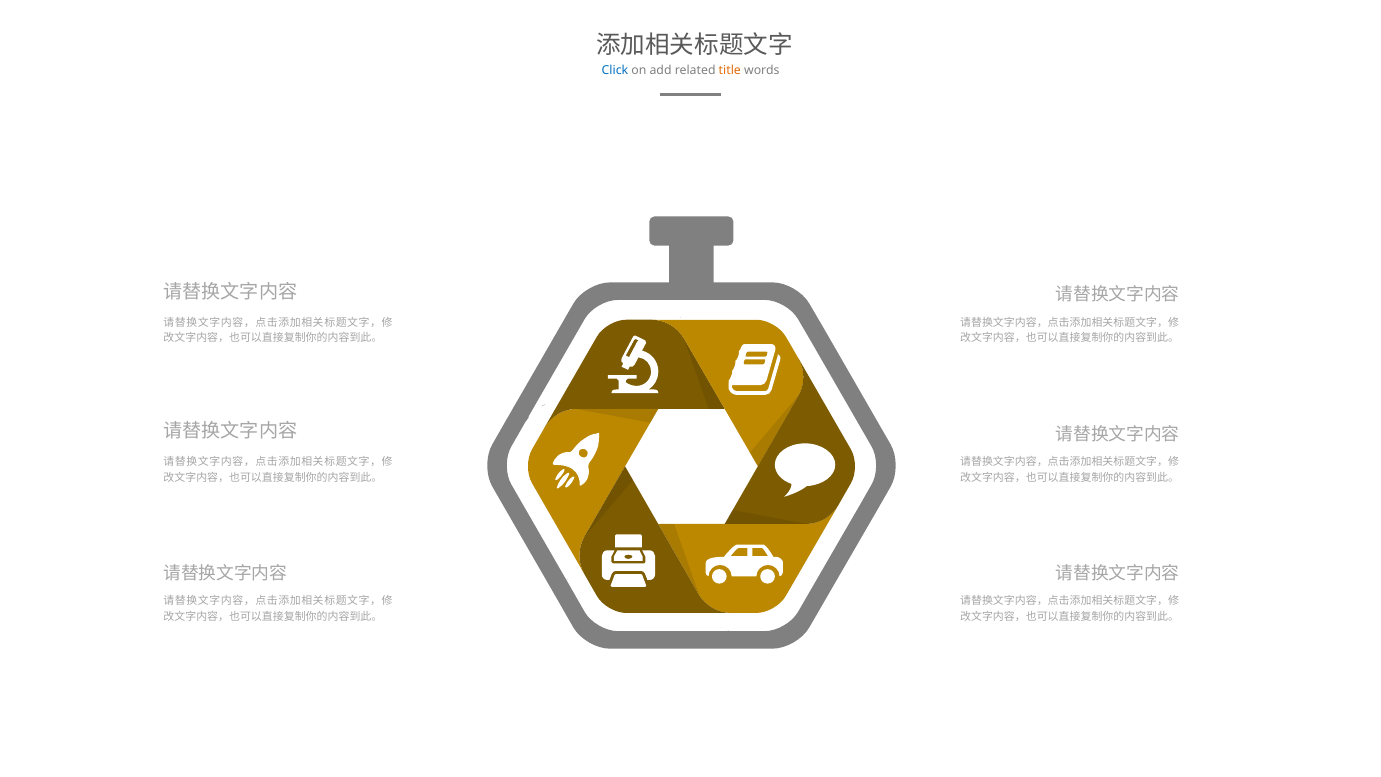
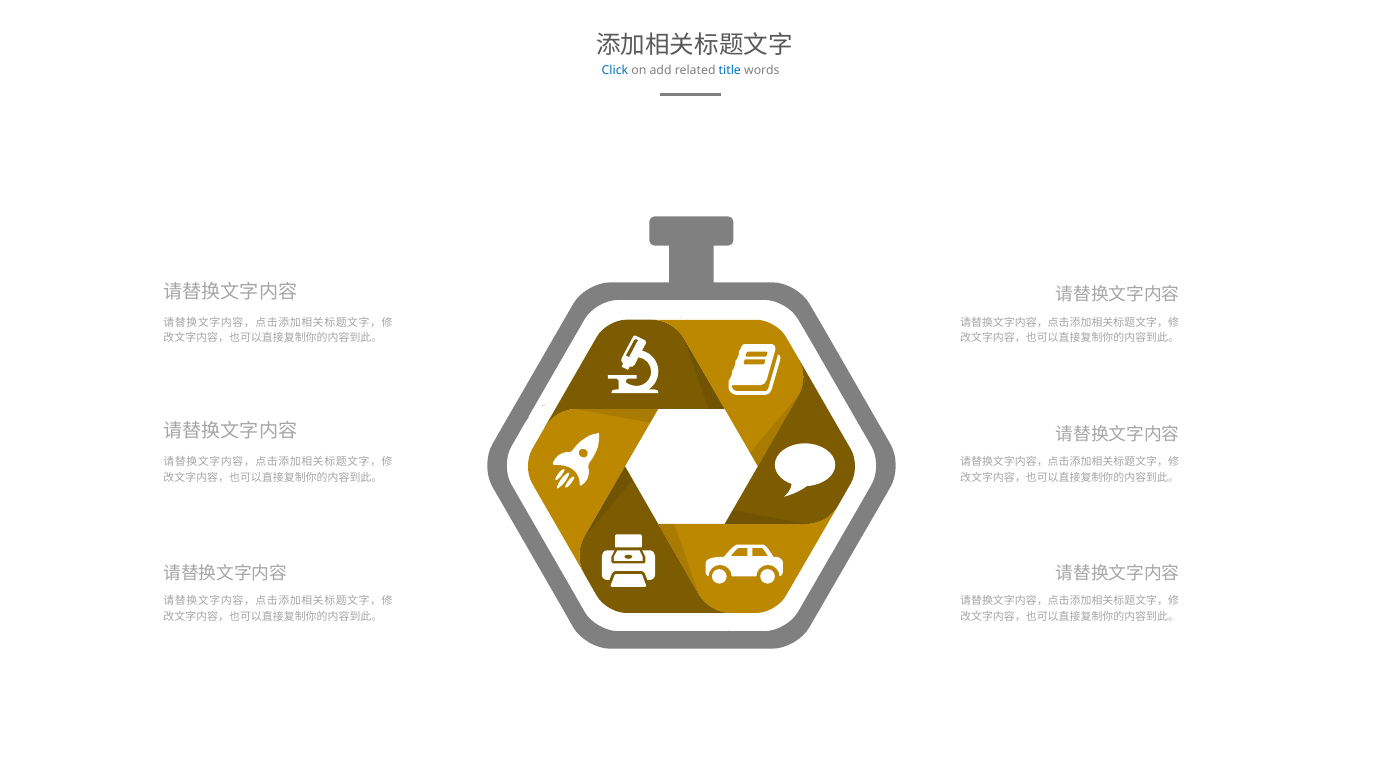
title colour: orange -> blue (730, 71)
